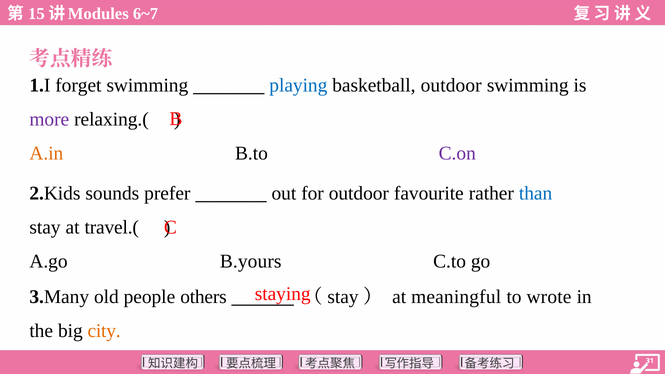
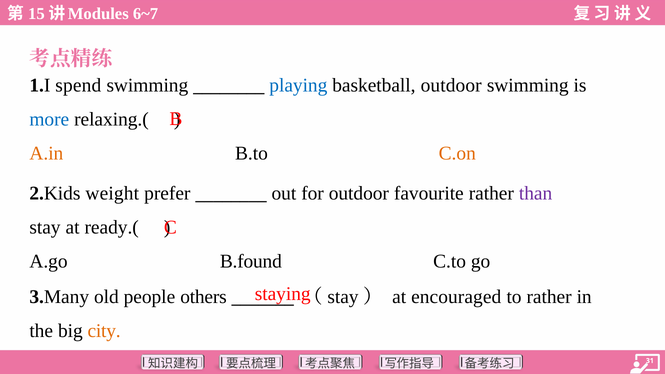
forget: forget -> spend (78, 85)
more colour: purple -> blue (49, 119)
C.on colour: purple -> orange (457, 153)
sounds: sounds -> weight (112, 194)
than colour: blue -> purple (536, 194)
travel.(: travel.( -> ready.( (112, 227)
B.yours: B.yours -> B.found (251, 261)
meaningful: meaningful -> encouraged (456, 297)
to wrote: wrote -> rather (549, 297)
